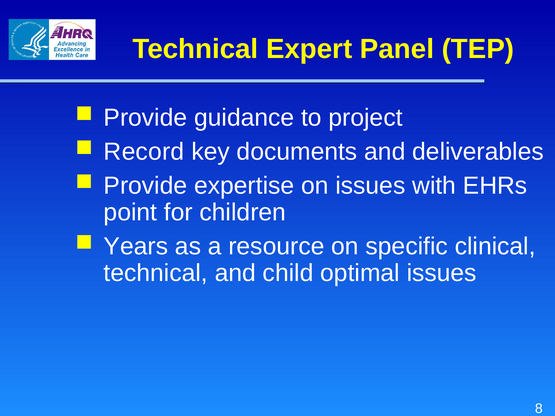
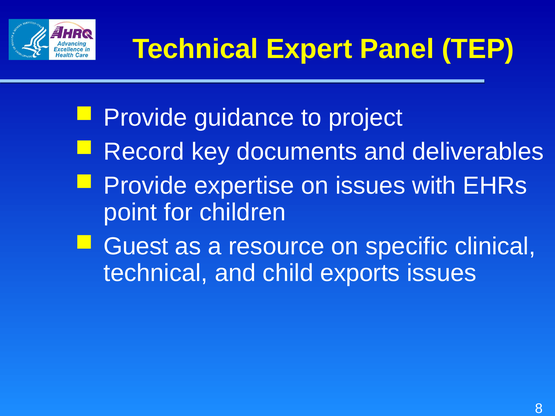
Years: Years -> Guest (136, 247)
optimal: optimal -> exports (360, 273)
